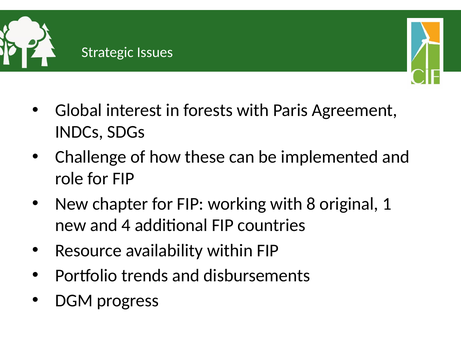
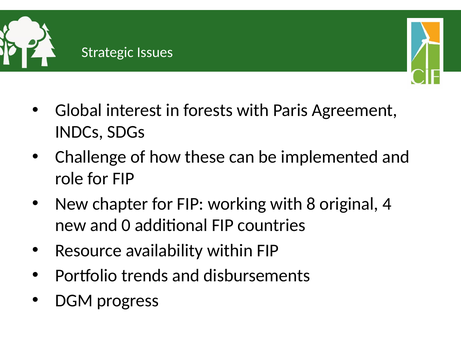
1: 1 -> 4 (387, 204)
4: 4 -> 0 (126, 225)
